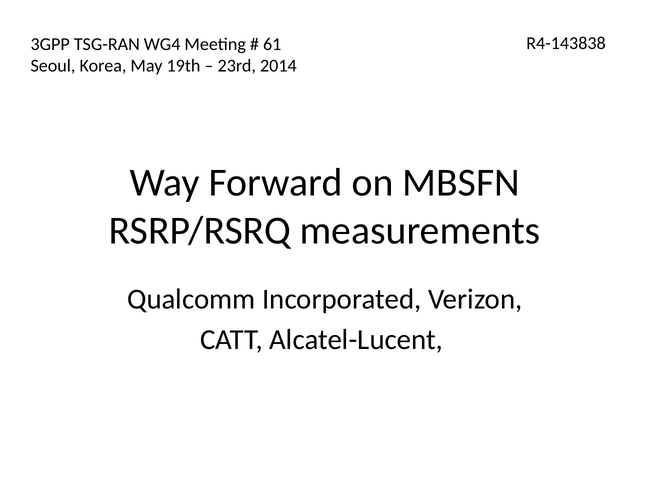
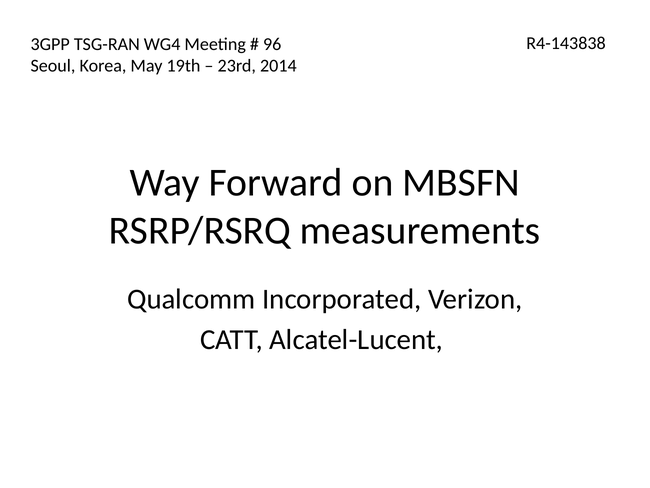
61: 61 -> 96 (272, 44)
